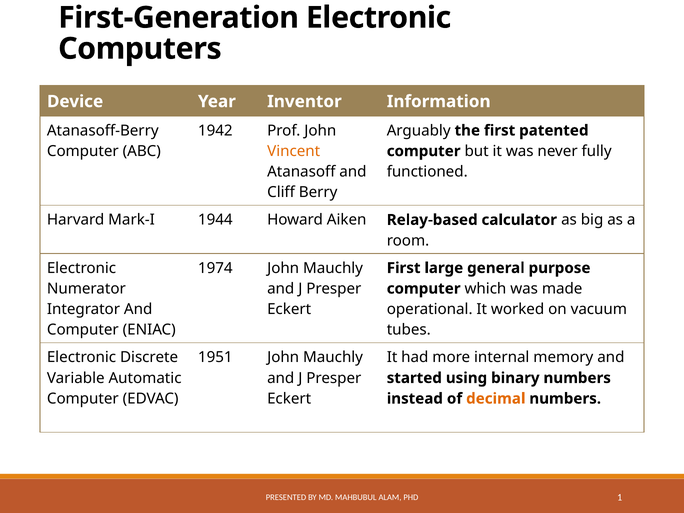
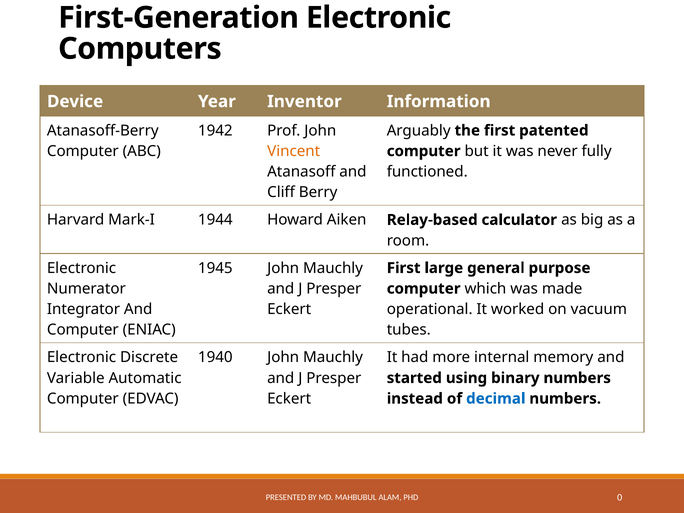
1974: 1974 -> 1945 (215, 268)
1951: 1951 -> 1940 (215, 357)
decimal colour: orange -> blue (496, 399)
1: 1 -> 0 (620, 497)
